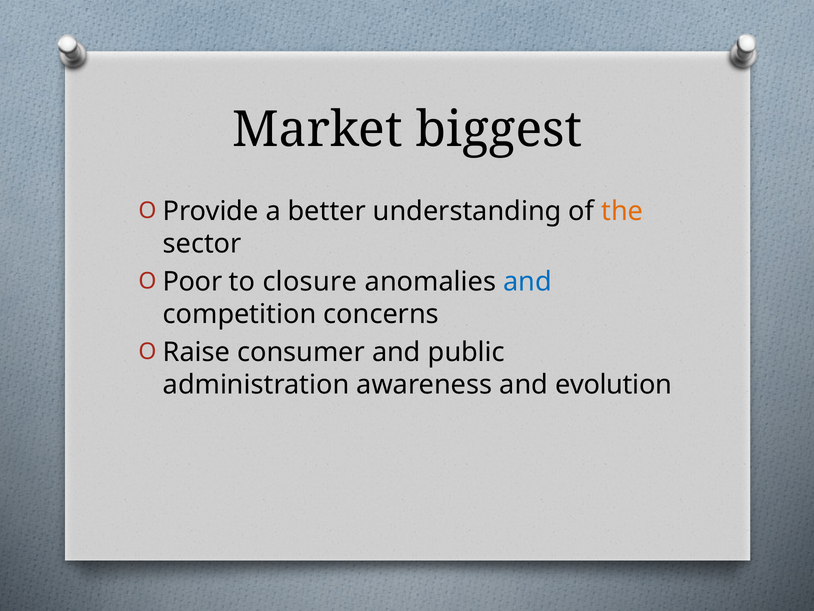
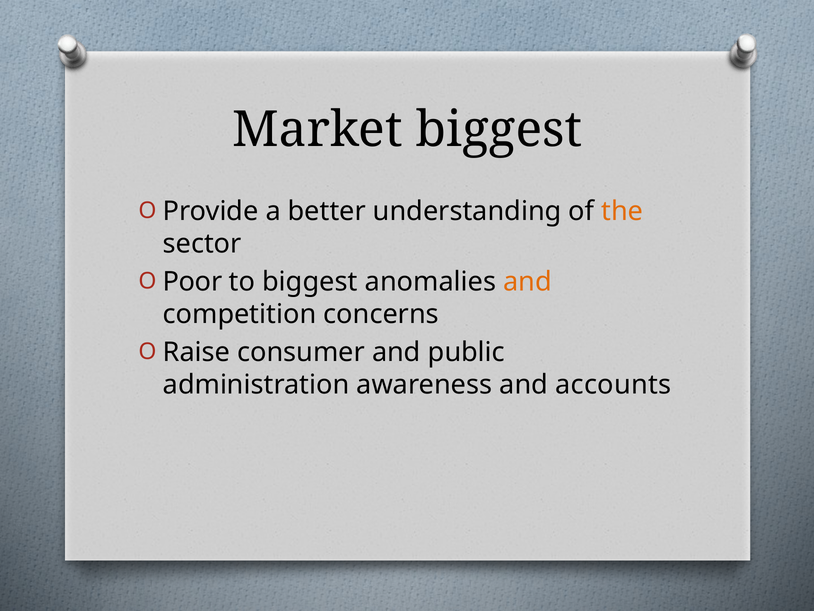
to closure: closure -> biggest (310, 281)
and colour: blue -> orange (528, 281)
evolution: evolution -> accounts (613, 385)
